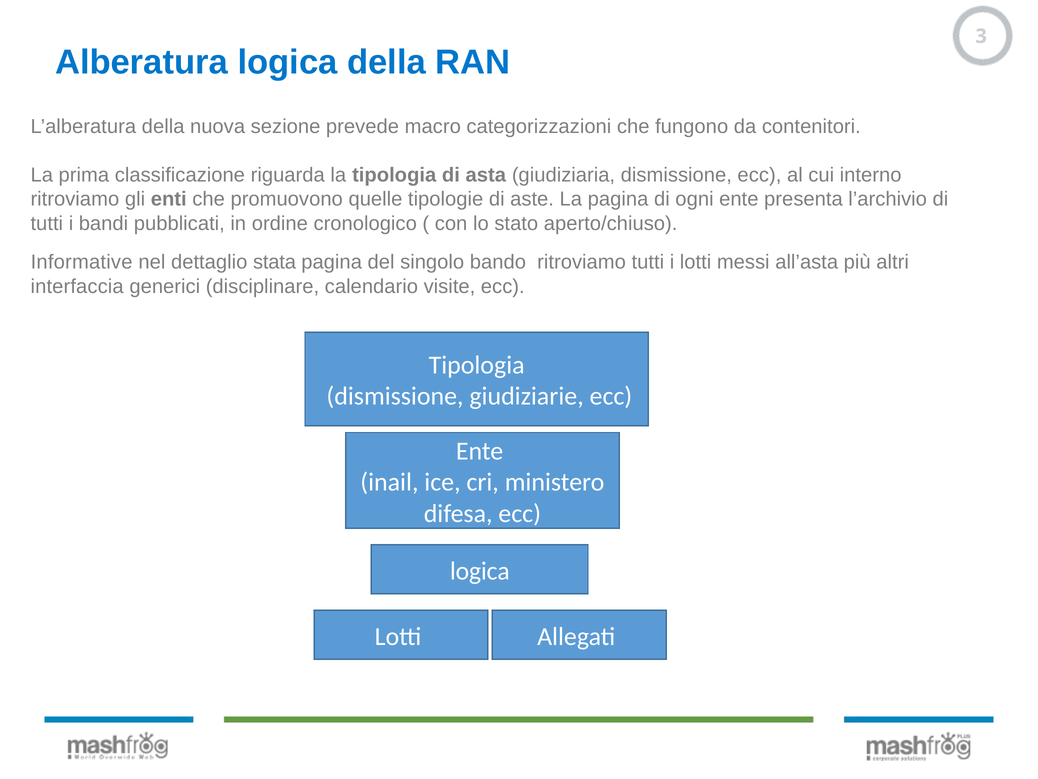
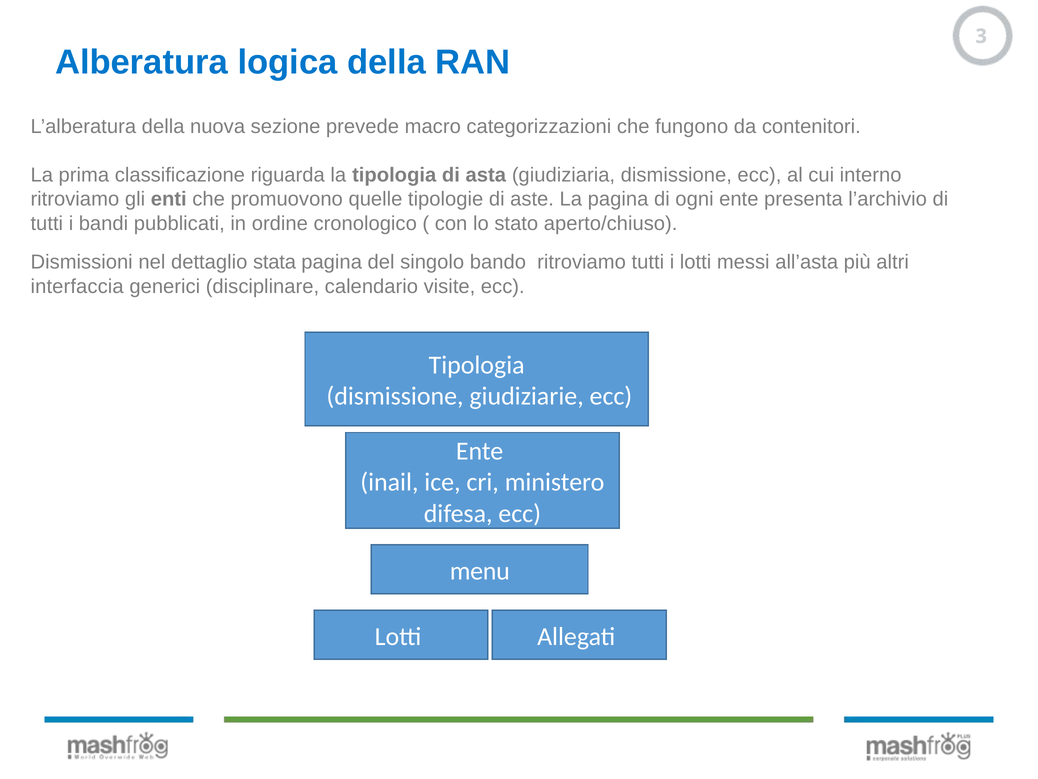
Informative: Informative -> Dismissioni (82, 262)
logica: logica -> menu (480, 571)
